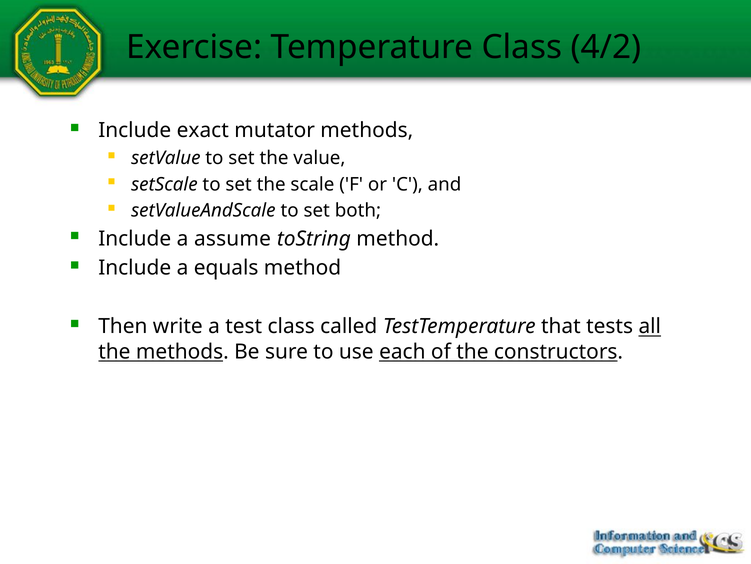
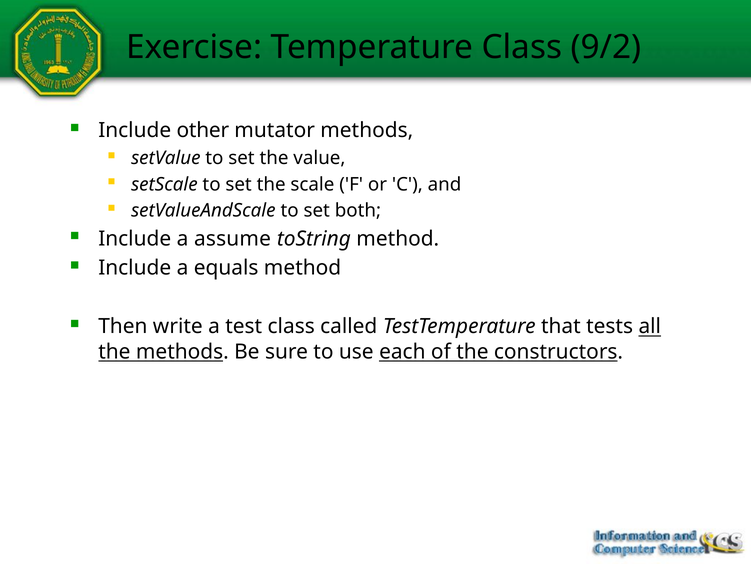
4/2: 4/2 -> 9/2 (606, 47)
exact: exact -> other (203, 130)
